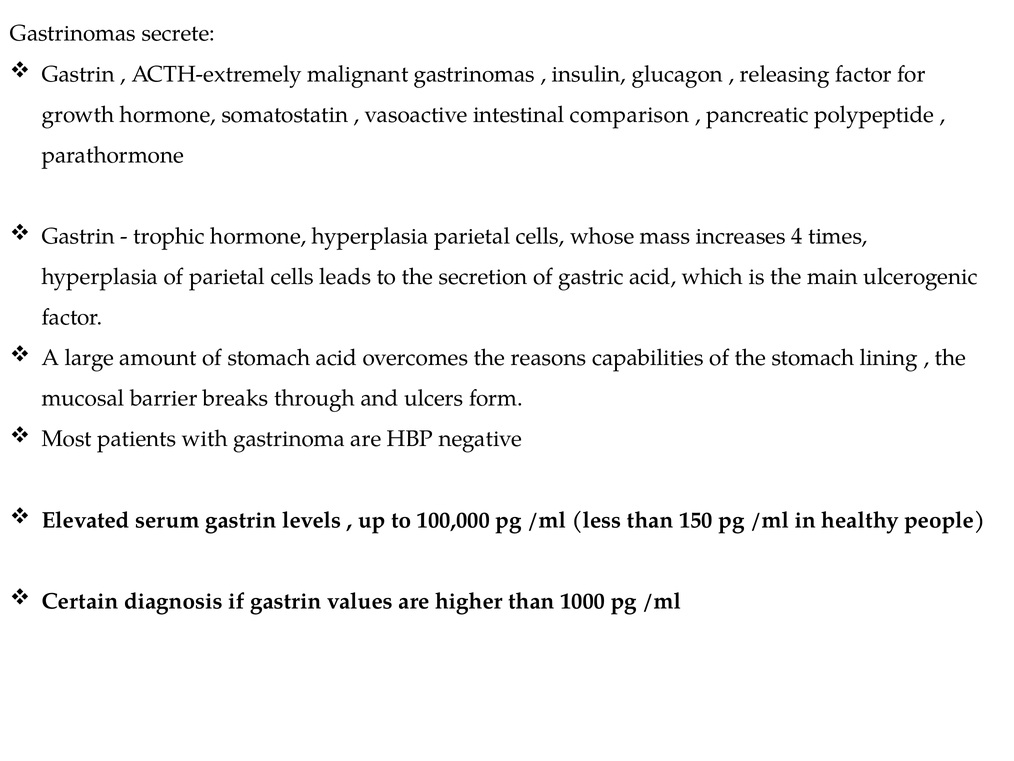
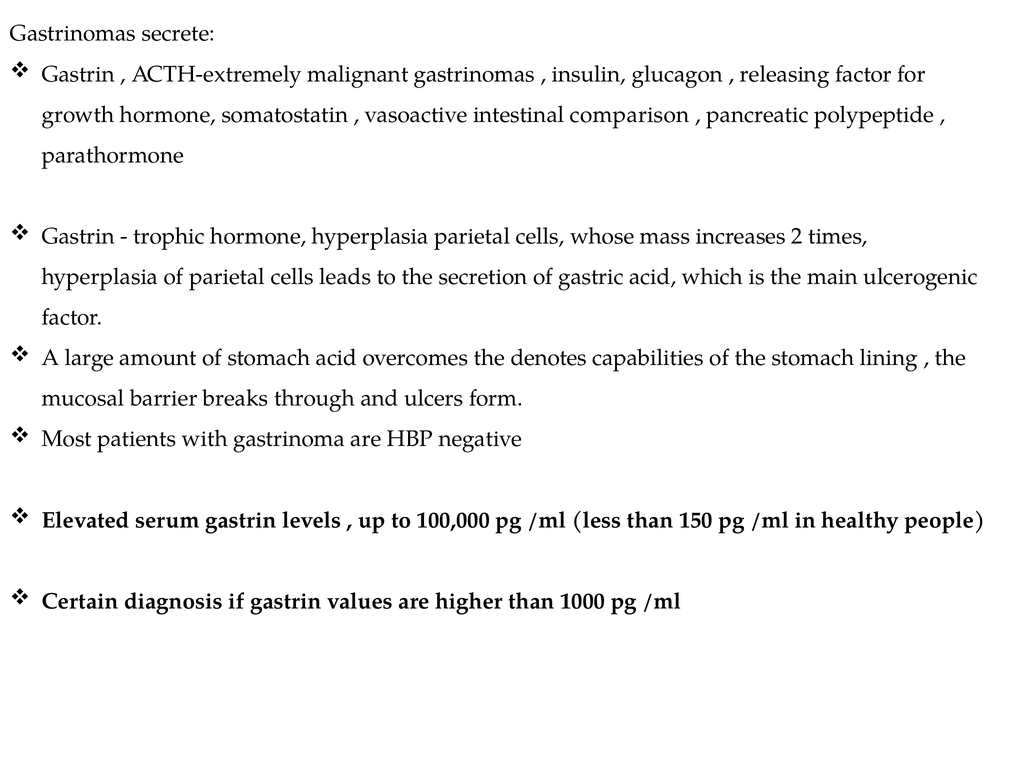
4: 4 -> 2 (797, 236)
reasons: reasons -> denotes (549, 358)
